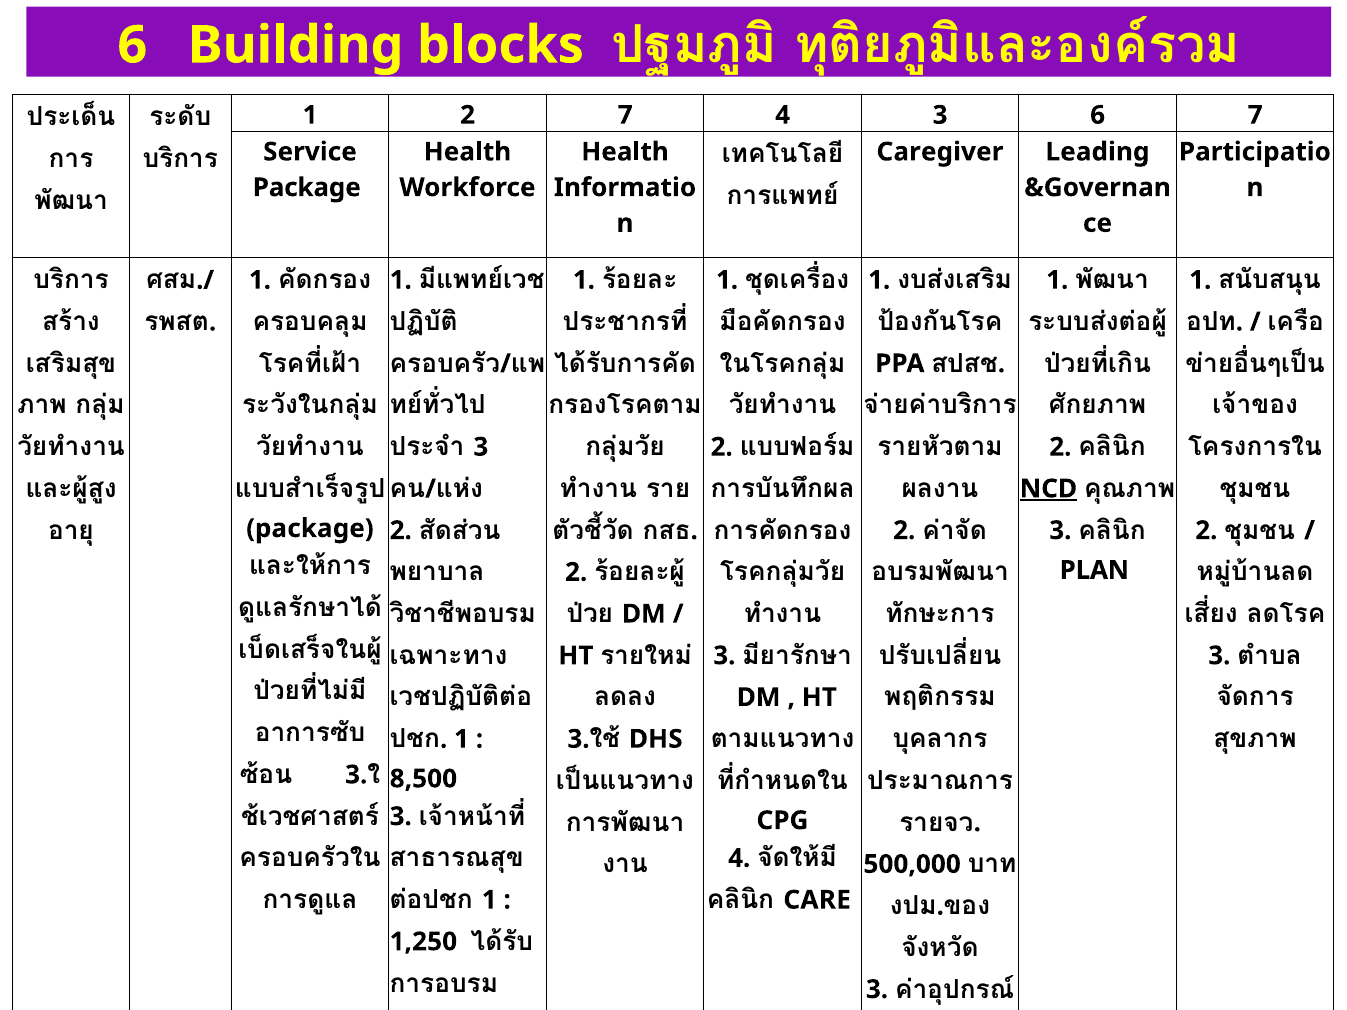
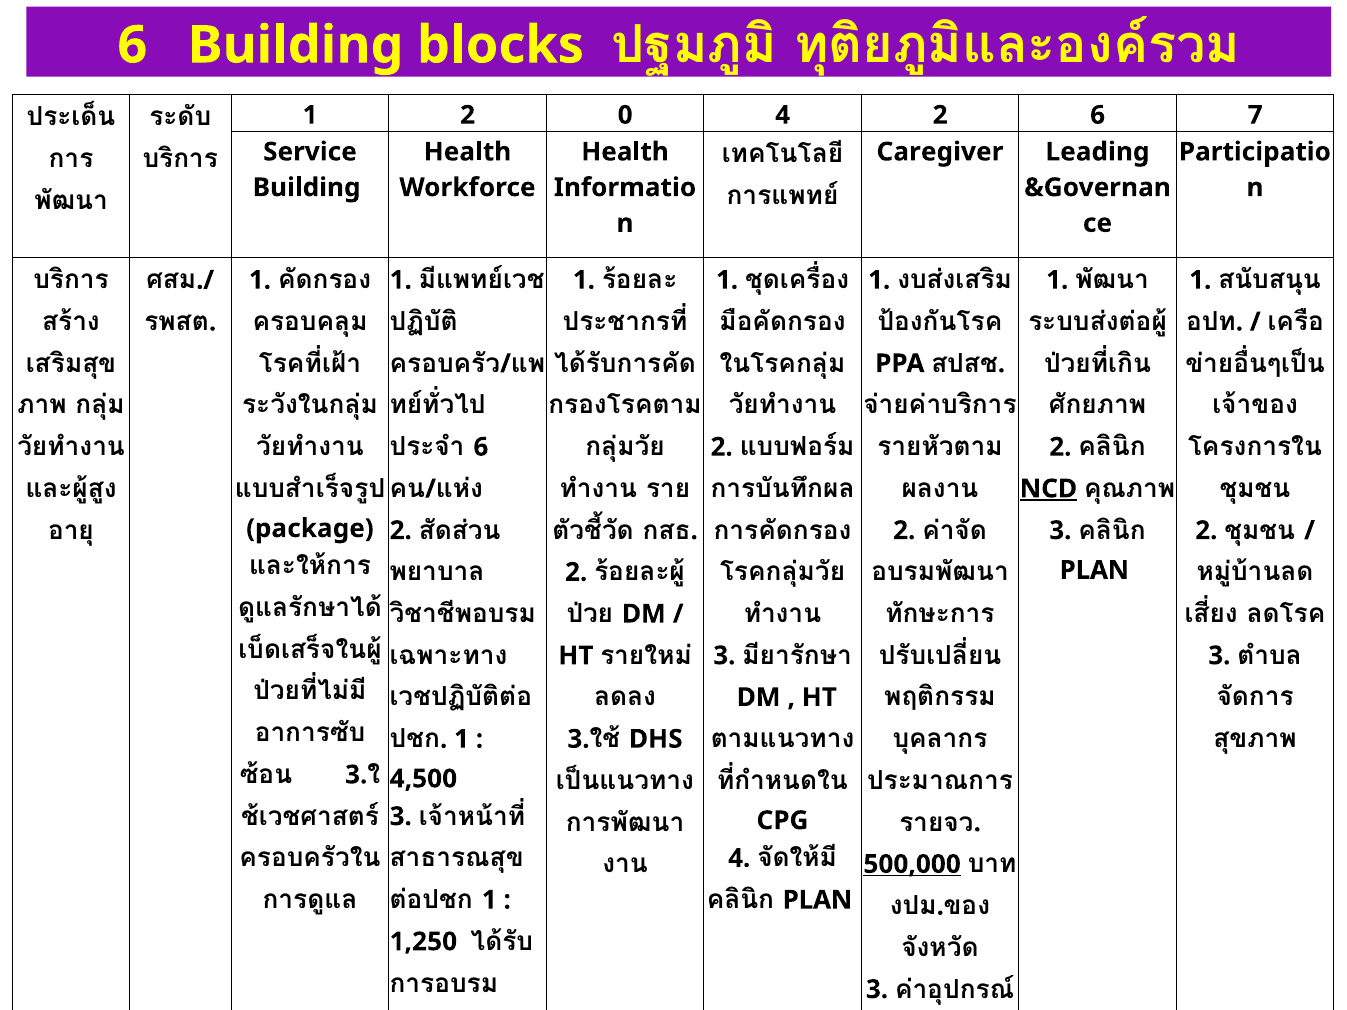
2 7: 7 -> 0 (625, 115)
4 3: 3 -> 2 (940, 115)
Package: Package -> Building (307, 188)
3: 3 -> 6 (481, 447)
8,500: 8,500 -> 4,500 (423, 779)
500,000 underline: none -> present (912, 864)
CARE: CARE -> PLAN (817, 900)
